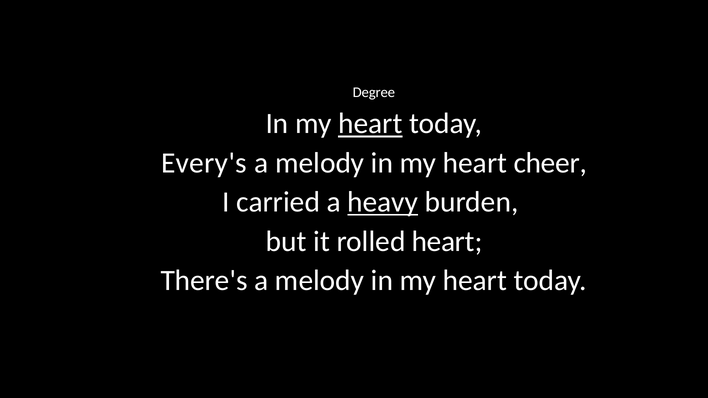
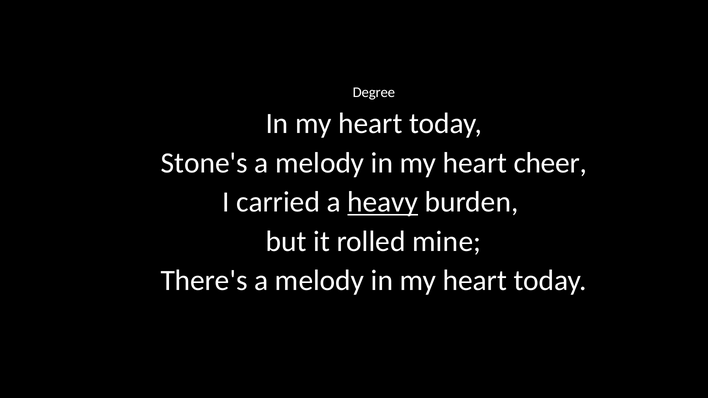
heart underline: present -> none (370, 124)
Every's: Every's -> Stone's (204, 163)
rolled heart: heart -> mine (447, 241)
